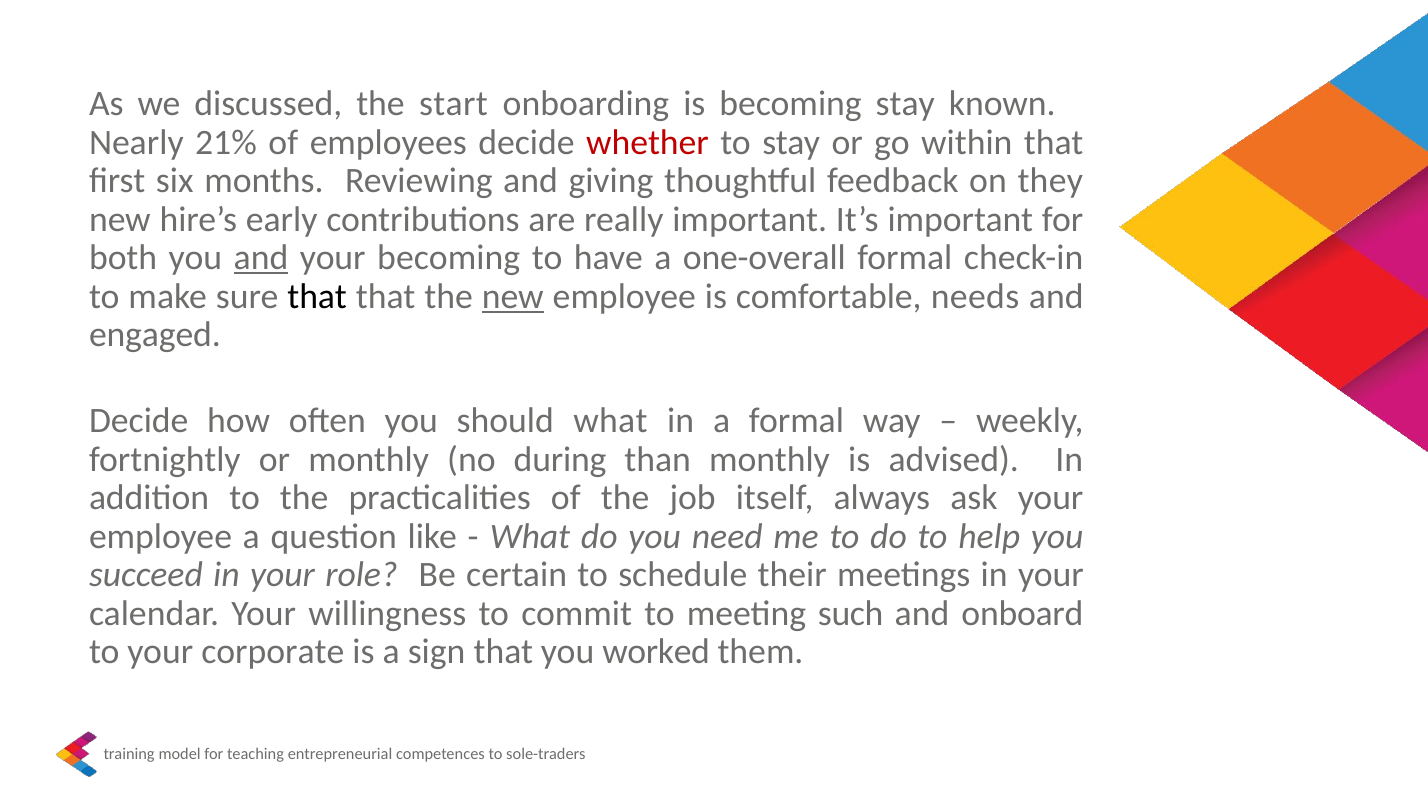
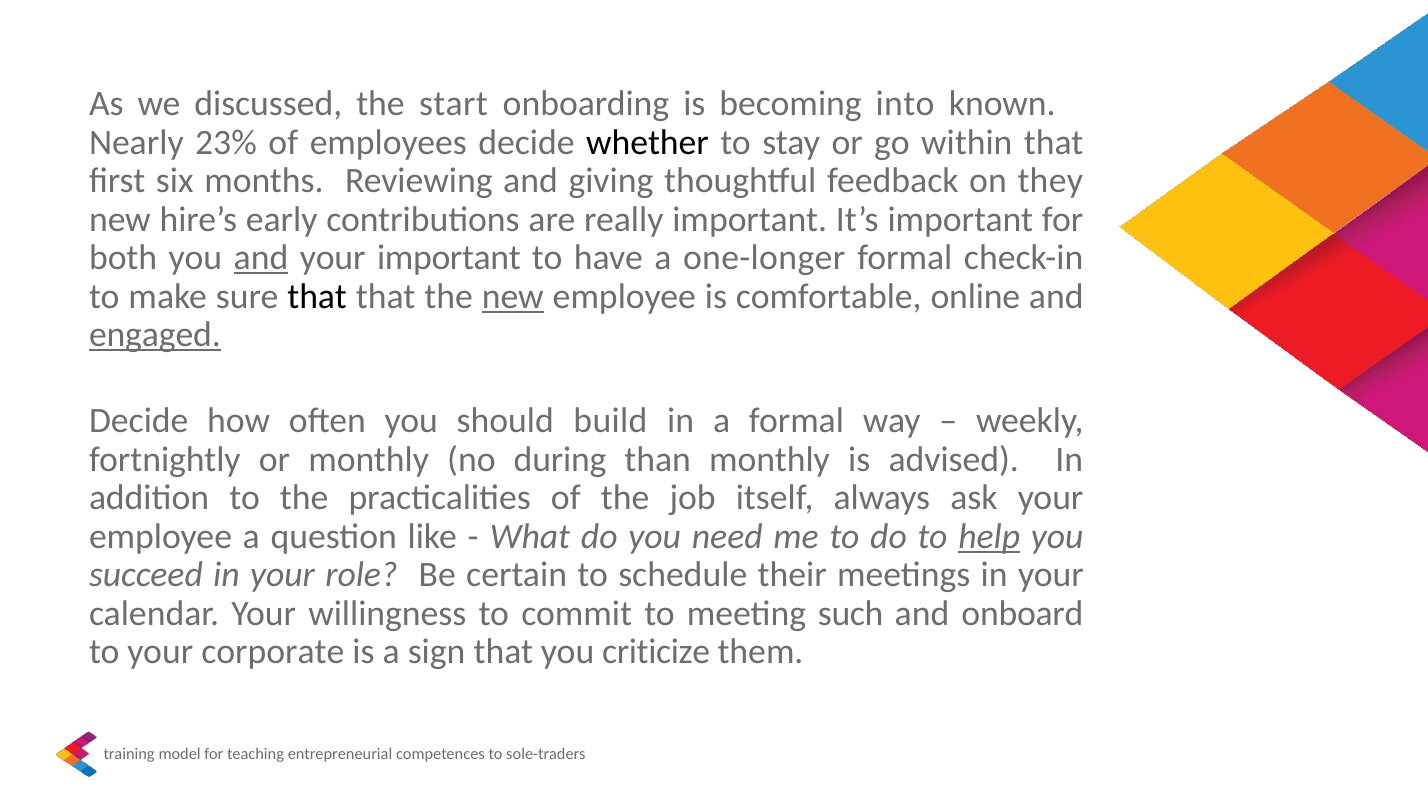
becoming stay: stay -> into (905, 104)
21%: 21% -> 23% (226, 142)
whether colour: red -> black (647, 142)
your becoming: becoming -> important (449, 258)
one-overall: one-overall -> one-longer (764, 258)
needs: needs -> online (975, 297)
engaged underline: none -> present (155, 335)
should what: what -> build (610, 421)
help underline: none -> present (989, 537)
worked: worked -> criticize (656, 652)
